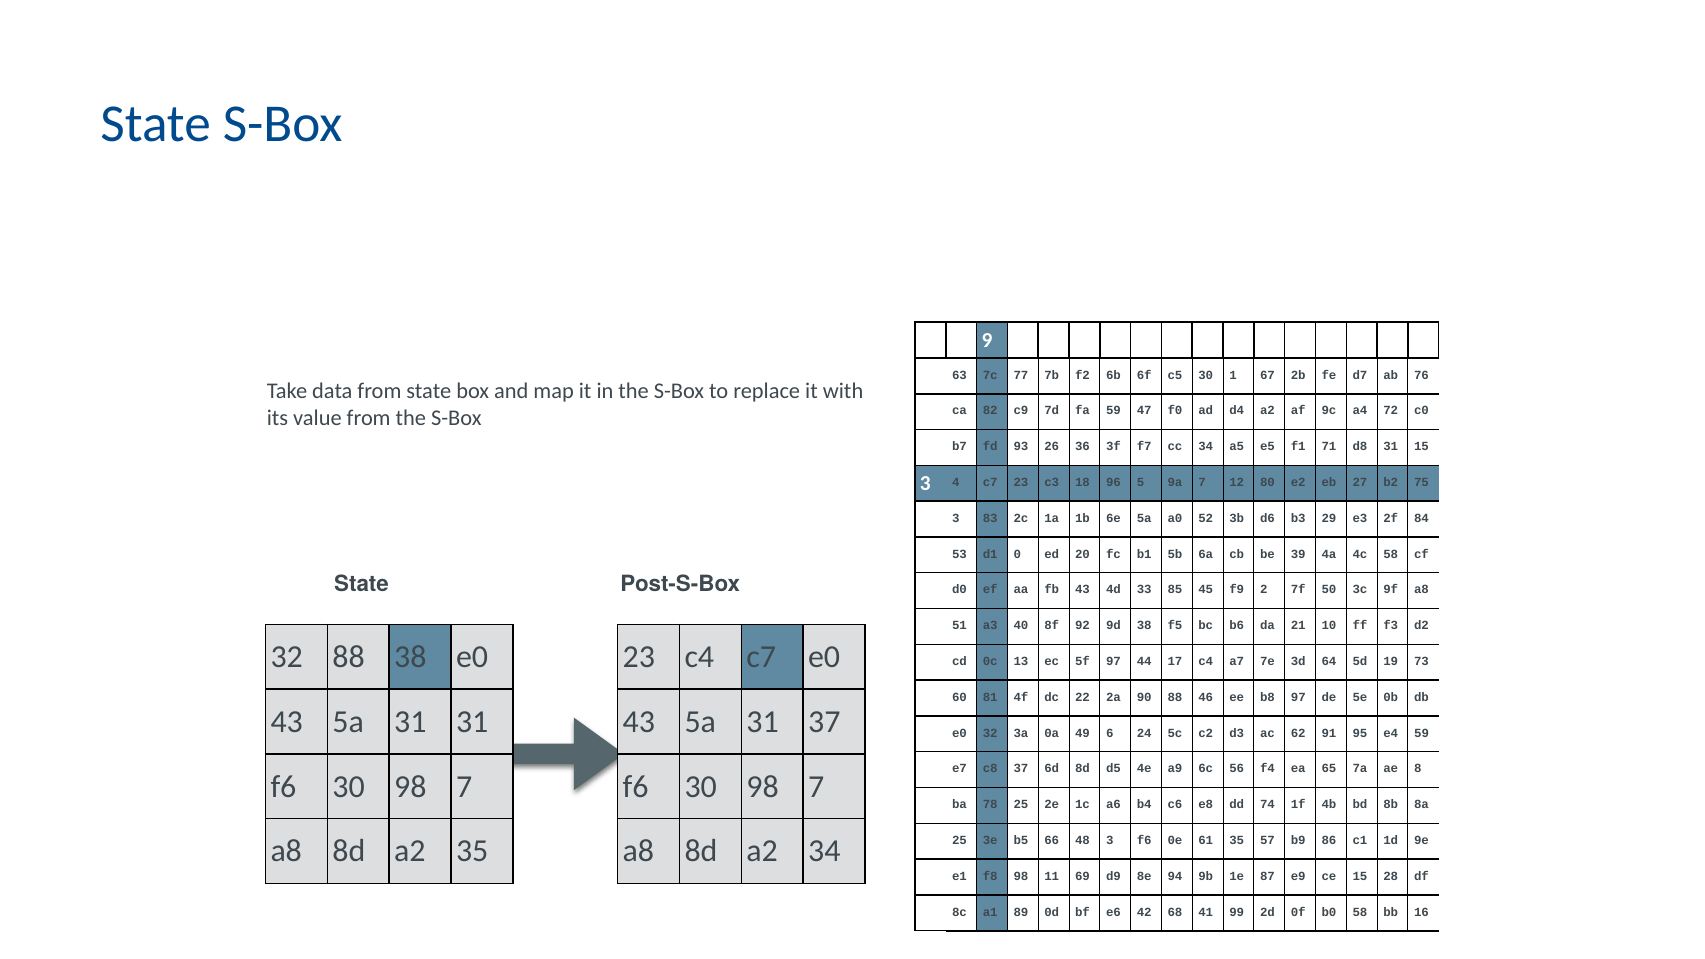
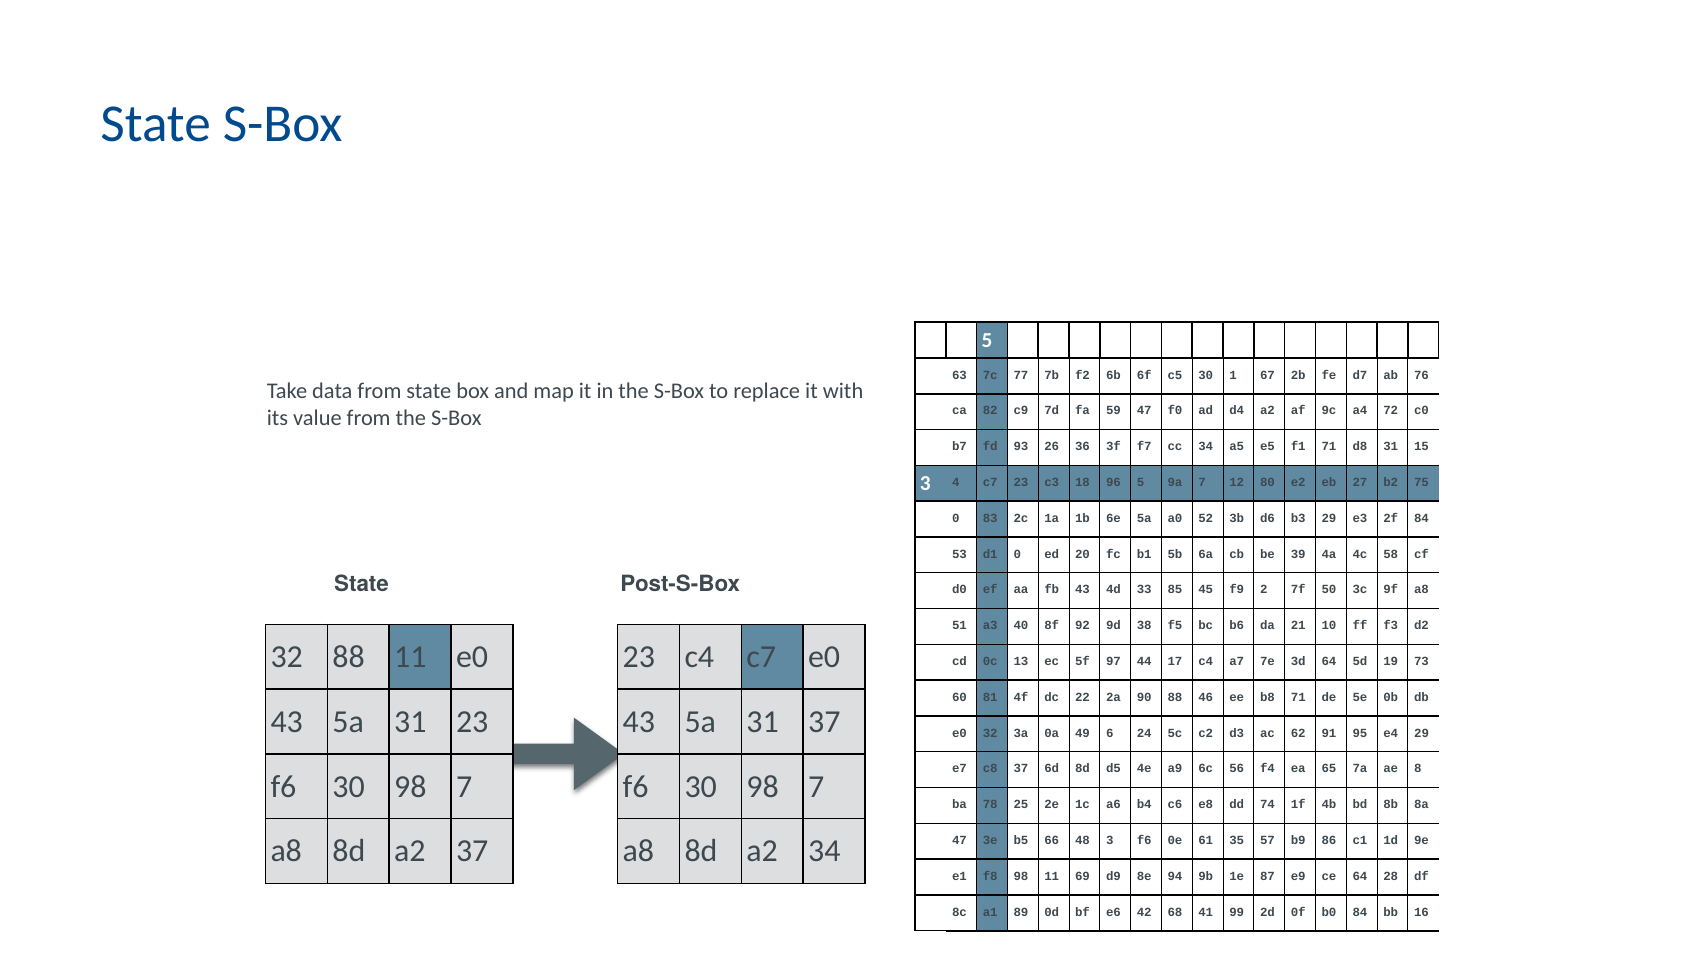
0 9: 9 -> 5 (987, 340)
4 3: 3 -> 0 (956, 518)
88 38: 38 -> 11 (410, 657)
b8 97: 97 -> 71 (1298, 697)
31 31: 31 -> 23 (472, 722)
e4 59: 59 -> 29 (1422, 733)
d 25: 25 -> 47 (959, 840)
a2 35: 35 -> 37 (472, 851)
ce 15: 15 -> 64 (1360, 876)
b0 58: 58 -> 84 (1360, 912)
